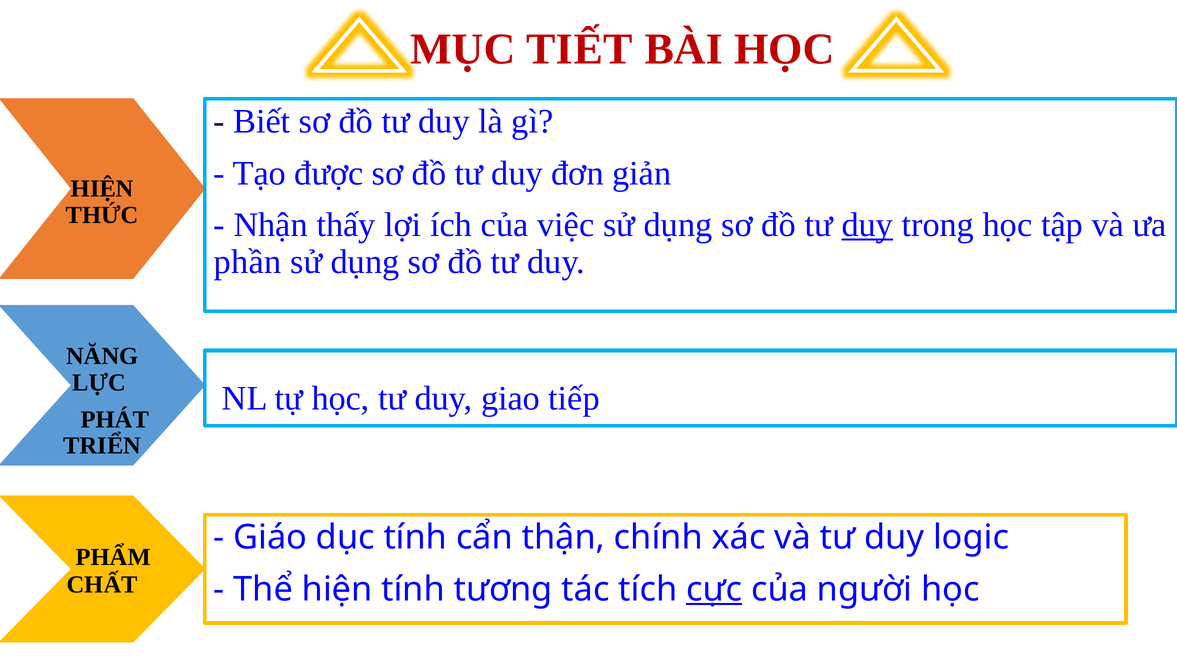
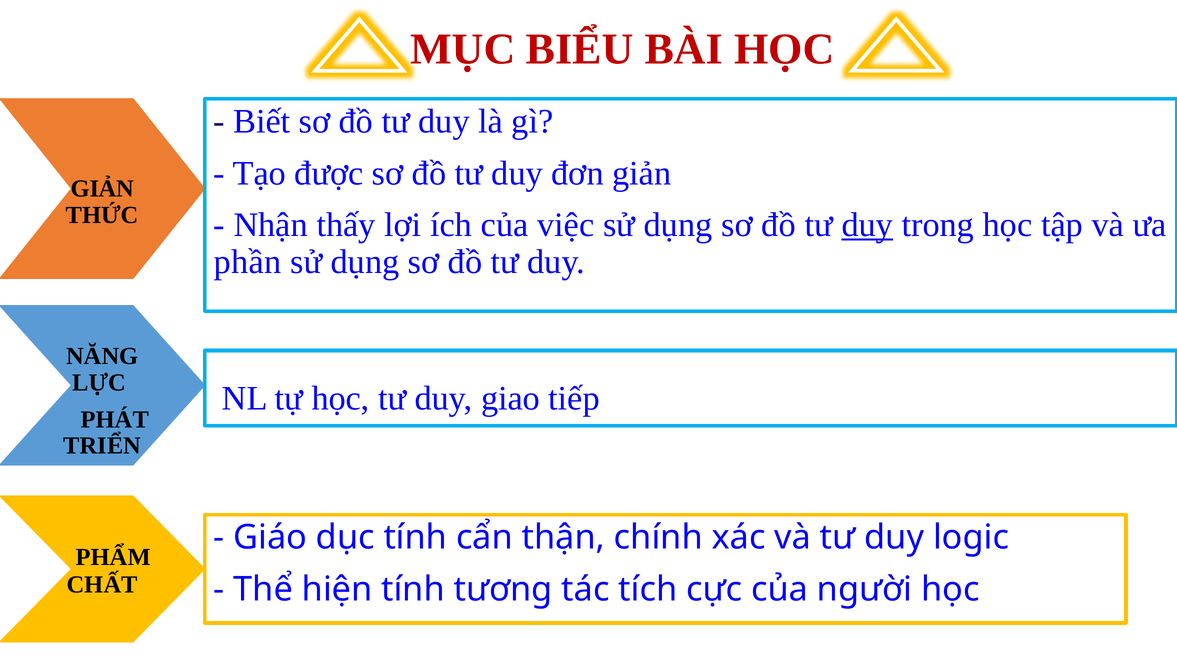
TIẾT: TIẾT -> BIỂU (580, 49)
HIỆN: HIỆN -> GIẢN (102, 188)
cực underline: present -> none (714, 589)
